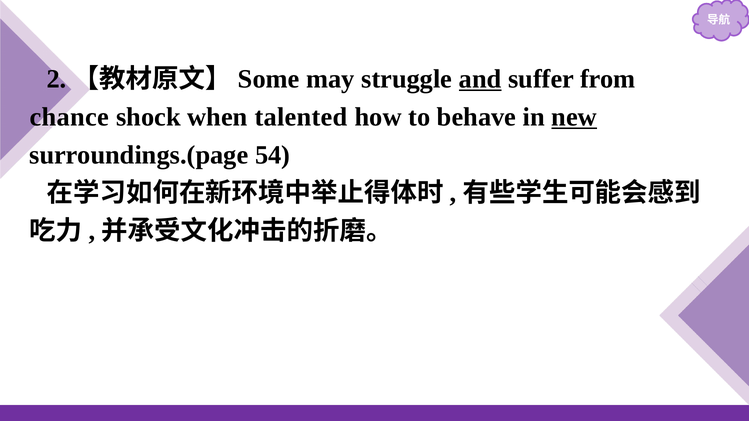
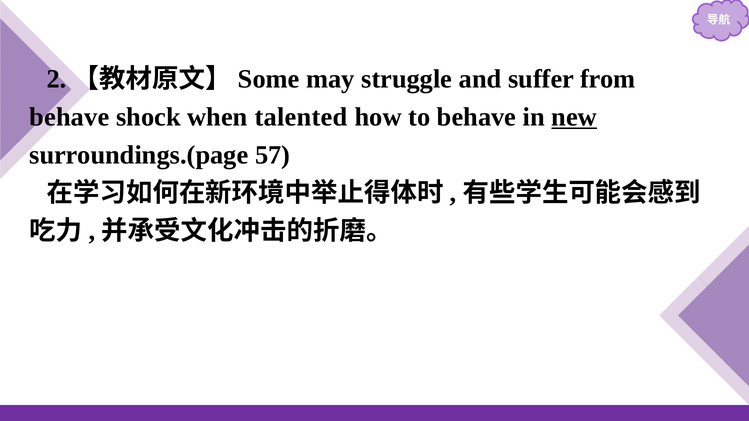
and underline: present -> none (480, 79)
chance: chance -> behave (69, 117)
54: 54 -> 57 (273, 155)
